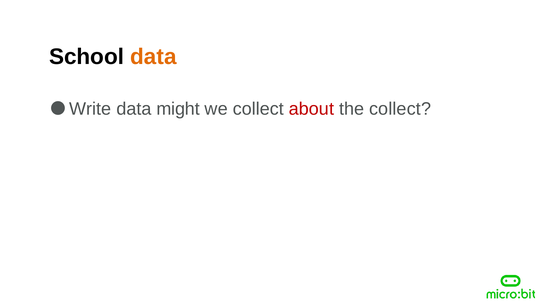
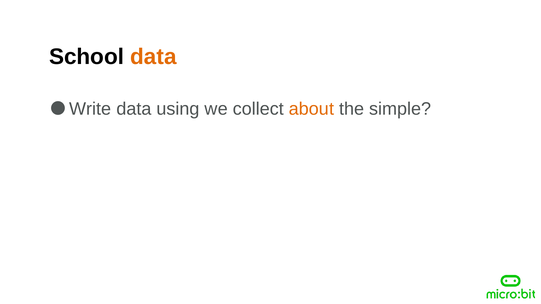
might: might -> using (178, 109)
about colour: red -> orange (311, 109)
the collect: collect -> simple (400, 109)
